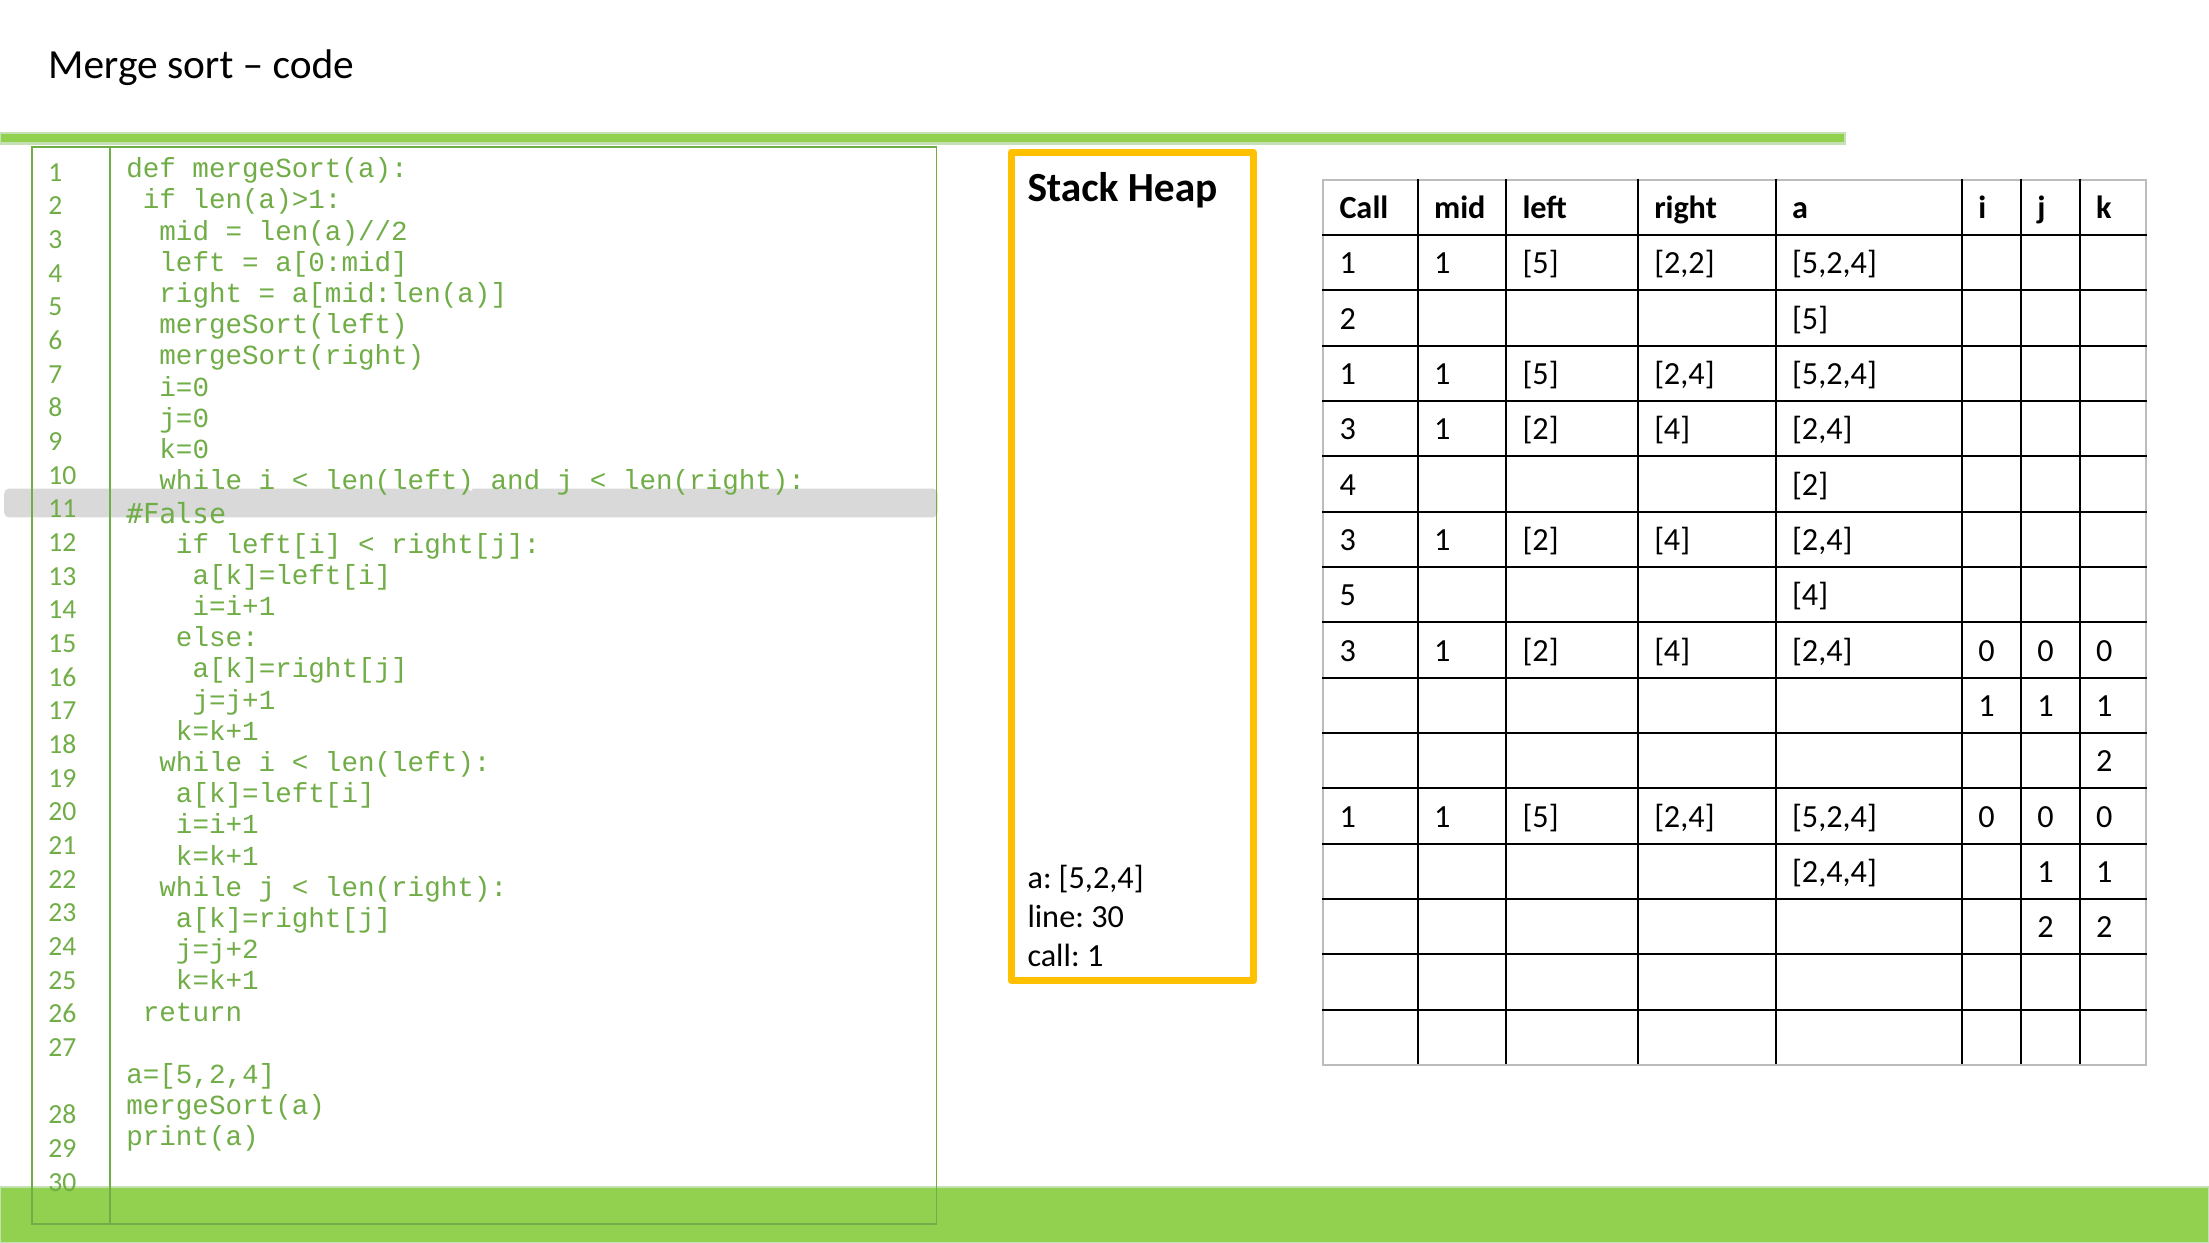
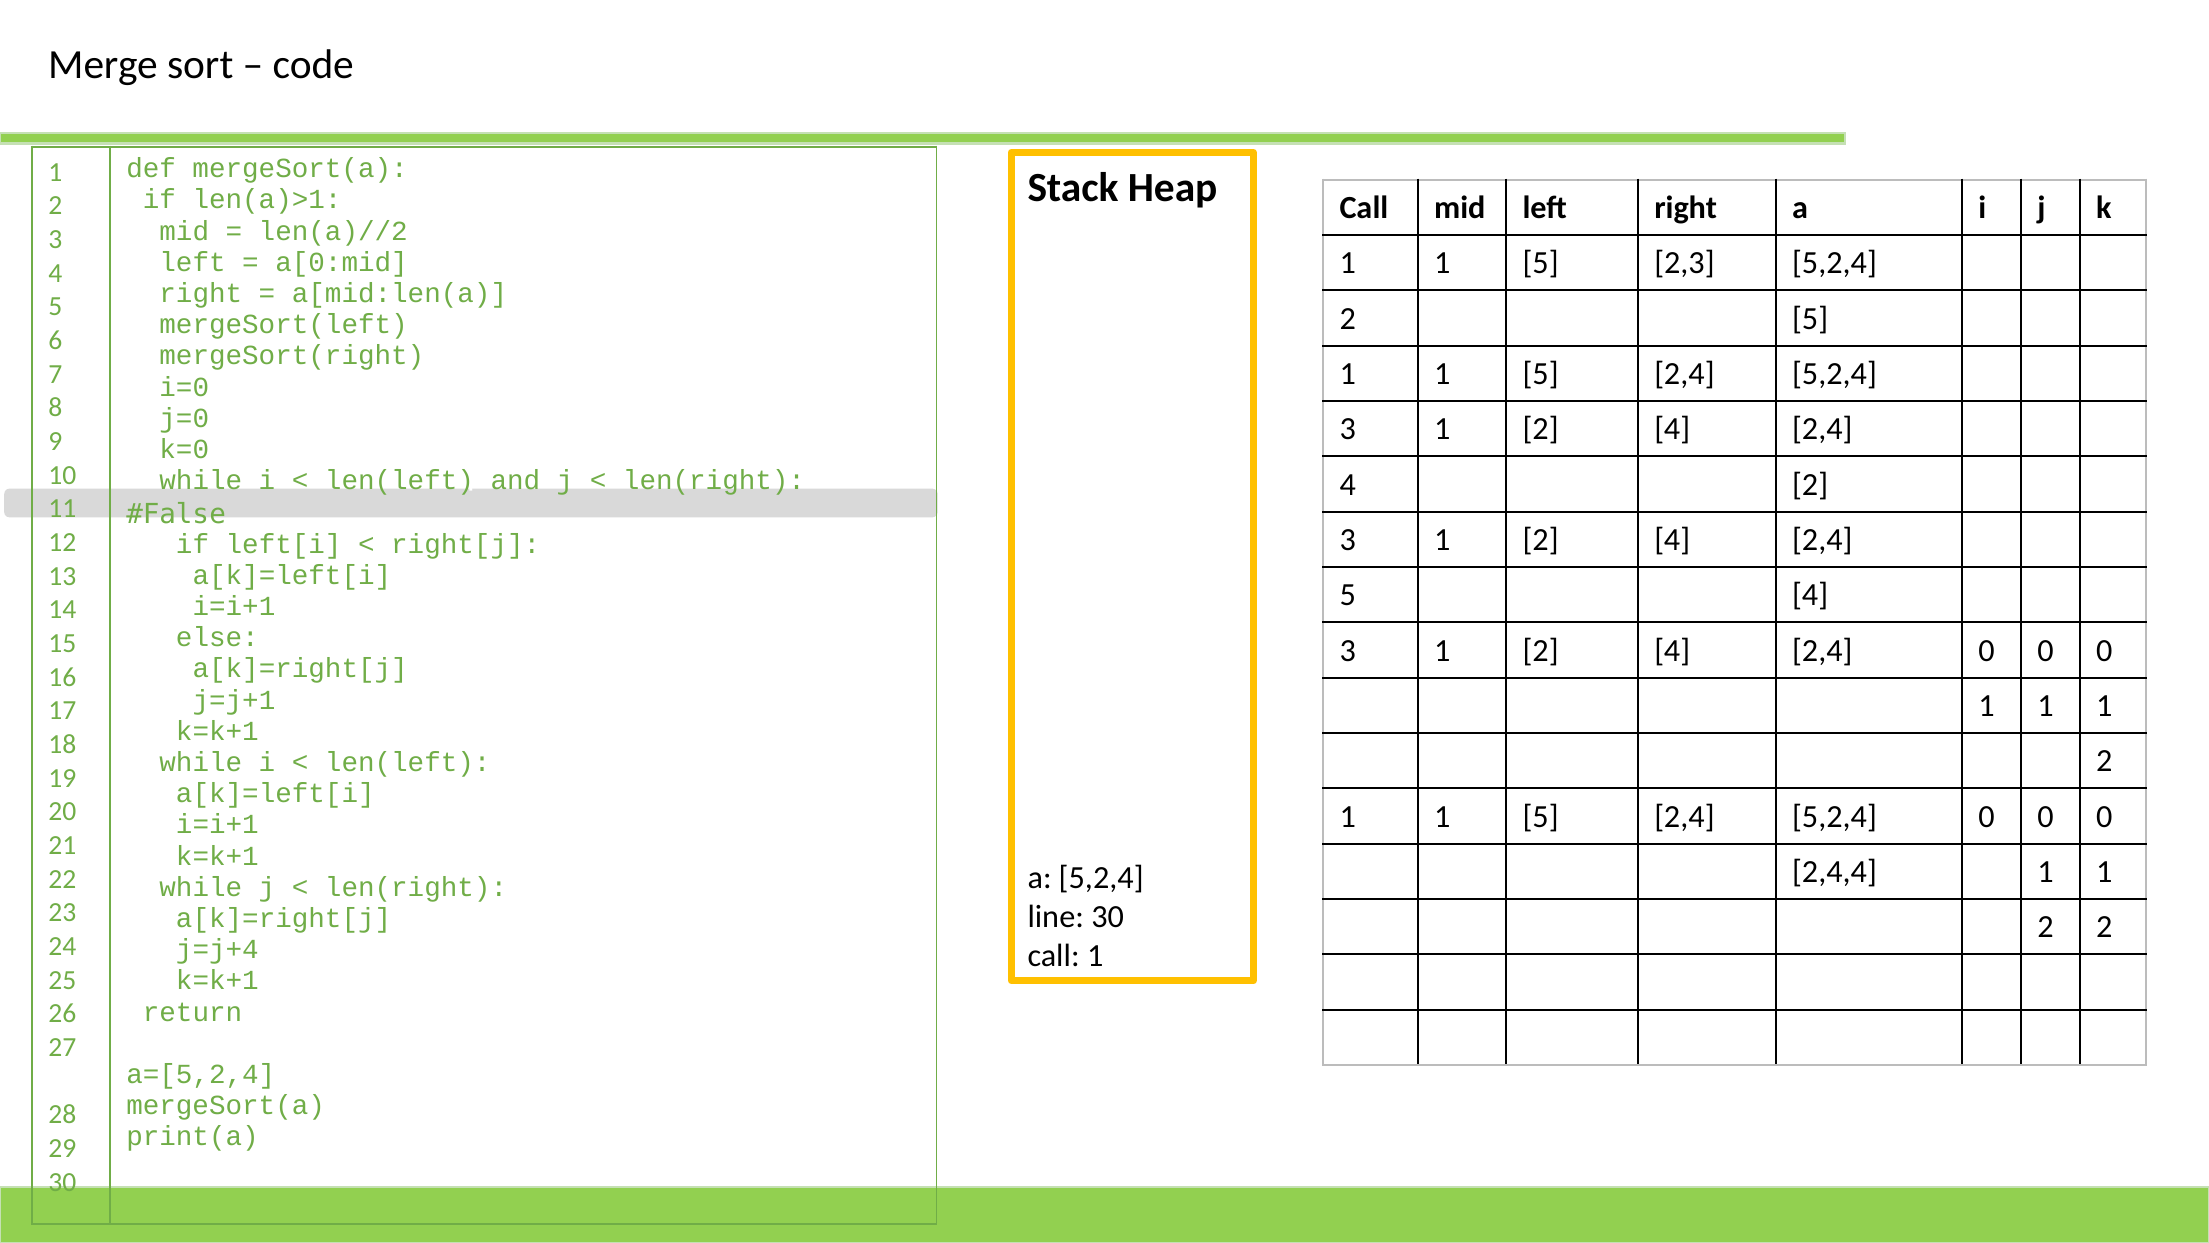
2,2: 2,2 -> 2,3 (1684, 263)
j=j+2: j=j+2 -> j=j+4 (217, 949)
